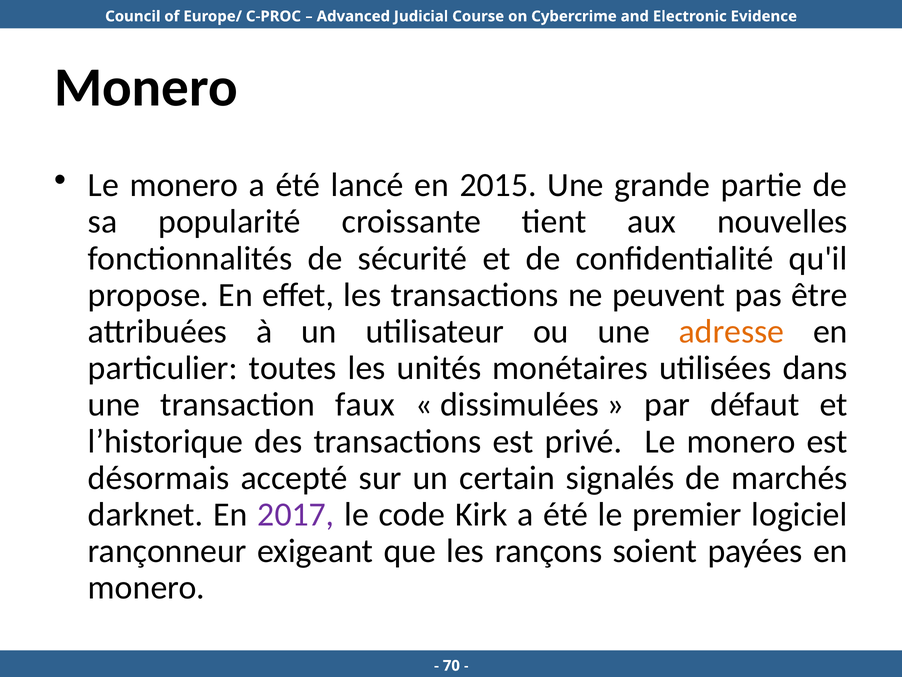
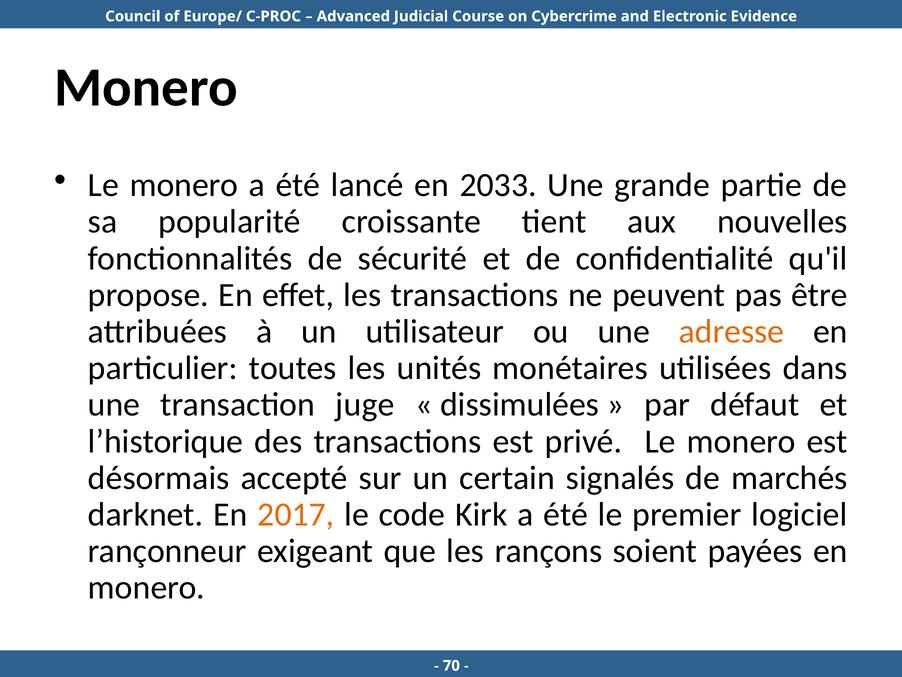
2015: 2015 -> 2033 (498, 185)
faux: faux -> juge (365, 404)
2017 colour: purple -> orange (296, 514)
